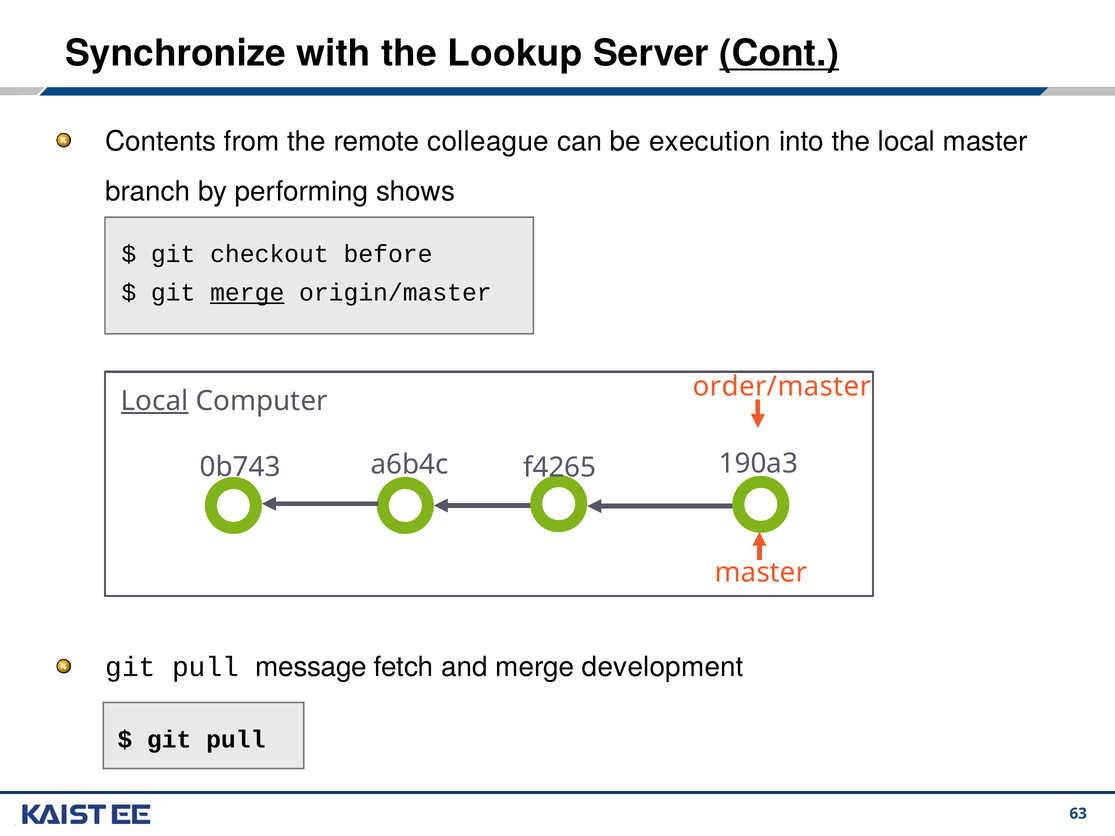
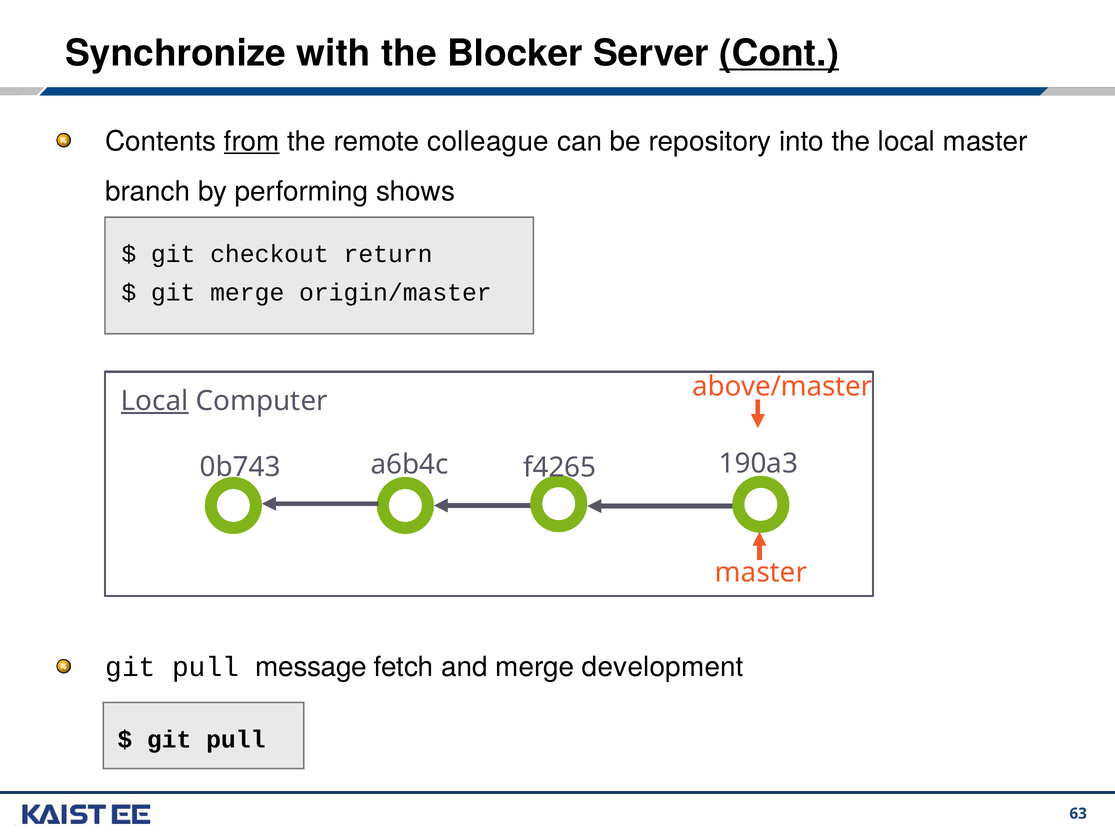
Lookup: Lookup -> Blocker (515, 53)
from underline: none -> present (252, 141)
execution: execution -> repository (710, 141)
before: before -> return (388, 254)
merge underline: present -> none (247, 293)
order/master: order/master -> above/master (782, 387)
